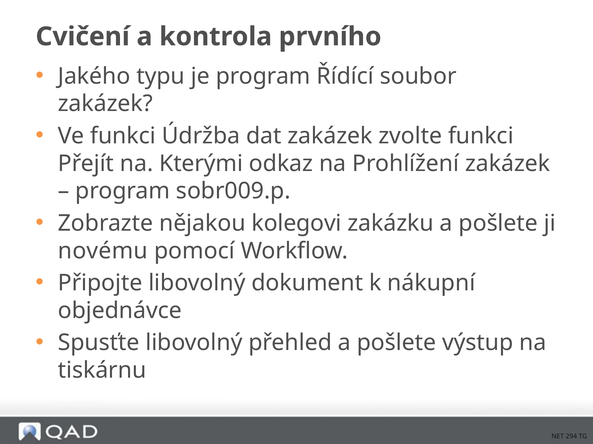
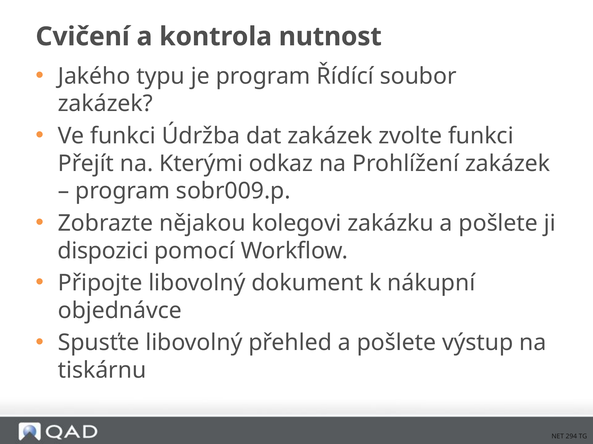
prvního: prvního -> nutnost (330, 37)
novému: novému -> dispozici (103, 251)
